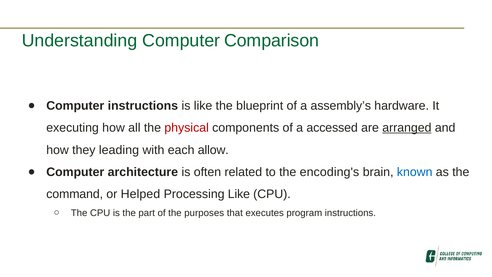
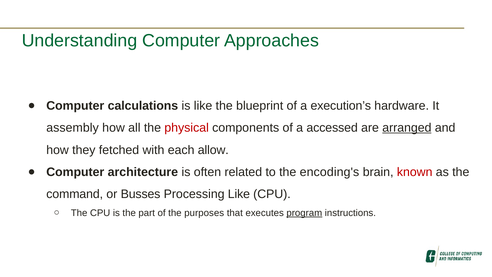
Comparison: Comparison -> Approaches (272, 41)
Computer instructions: instructions -> calculations (143, 106)
assembly’s: assembly’s -> execution’s (341, 106)
executing: executing -> assembly (73, 128)
leading: leading -> fetched (119, 150)
known colour: blue -> red (415, 172)
Helped: Helped -> Busses (141, 194)
program underline: none -> present (304, 213)
